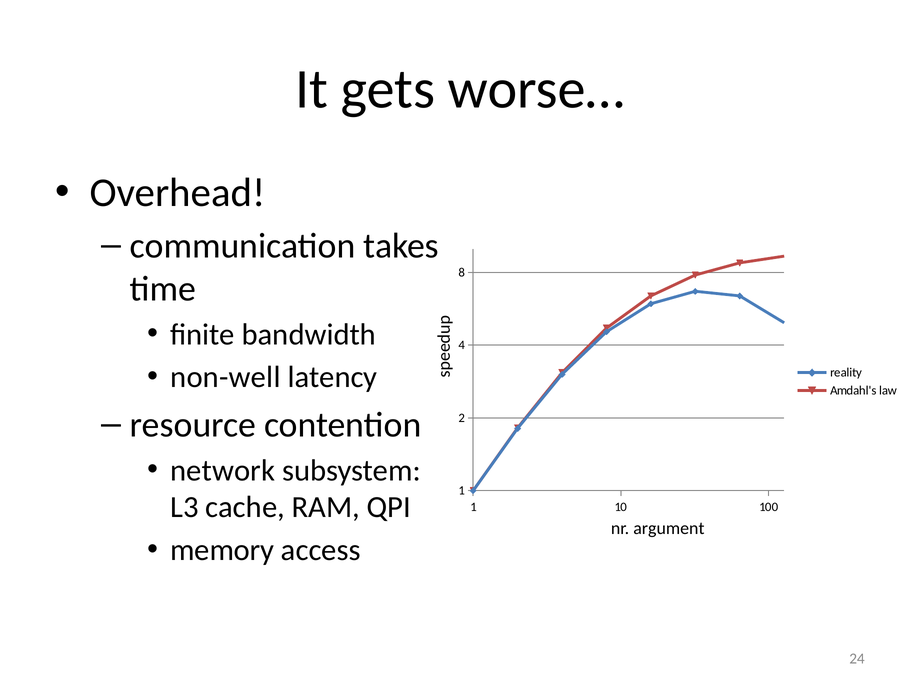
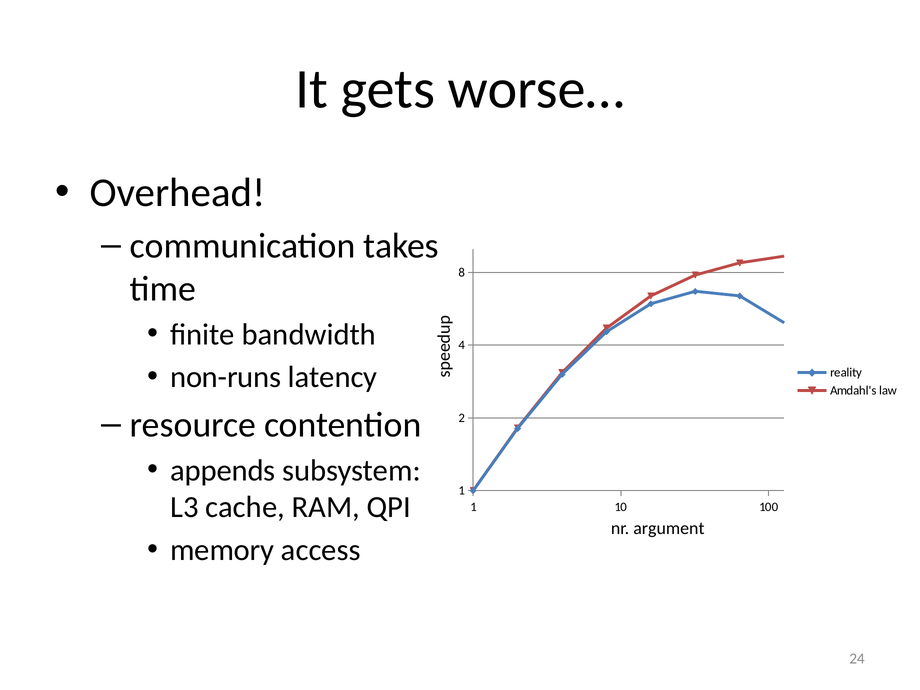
non-well: non-well -> non-runs (226, 377)
network: network -> appends (223, 470)
